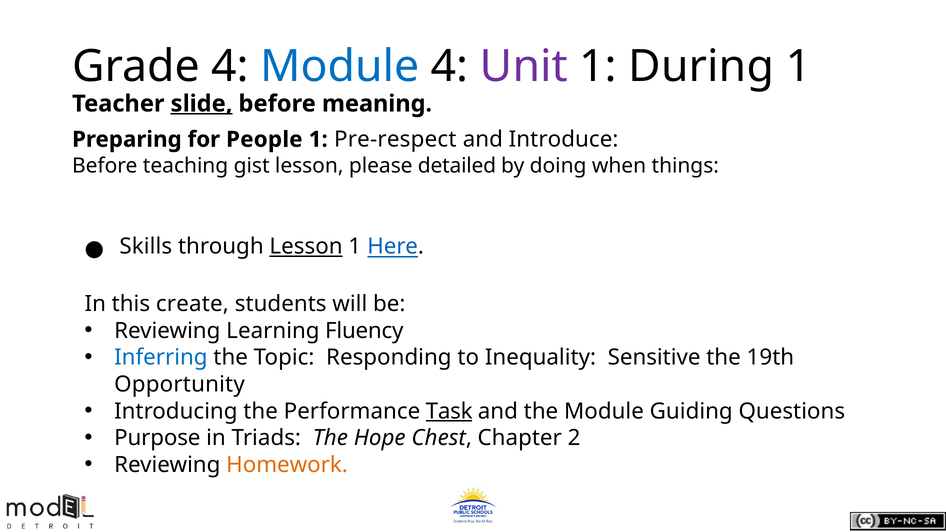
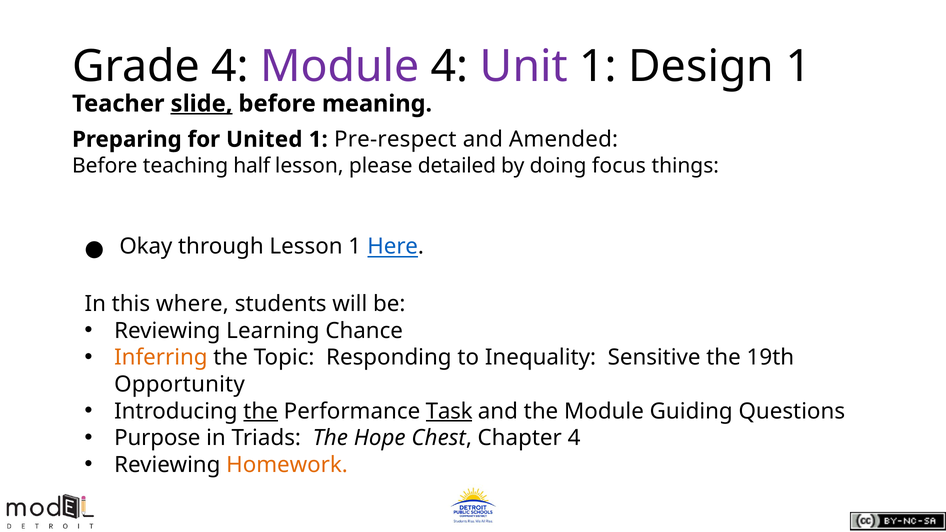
Module colour: blue -> purple (340, 67)
During: During -> Design (701, 67)
People: People -> United (264, 139)
Introduce: Introduce -> Amended (563, 139)
gist: gist -> half (252, 166)
when: when -> focus (619, 166)
Skills: Skills -> Okay (146, 247)
Lesson underline: present -> none (306, 247)
create: create -> where (192, 304)
Fluency: Fluency -> Chance (364, 331)
Inferring colour: blue -> orange (161, 358)
the underline: none -> present (261, 411)
Chapter 2: 2 -> 4 (574, 438)
